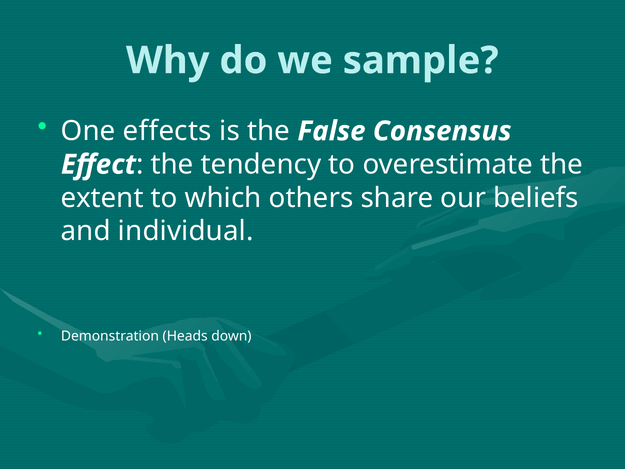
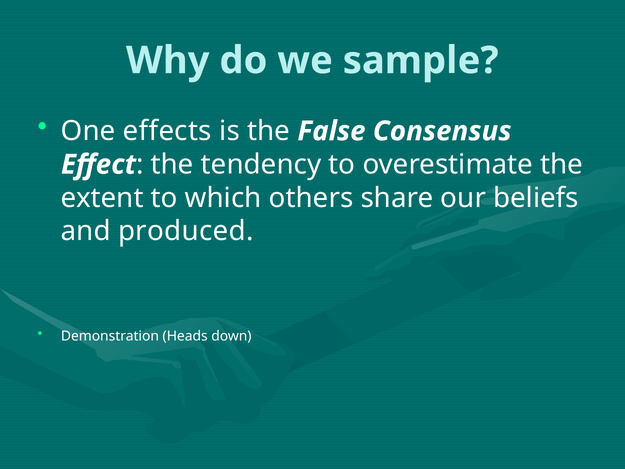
individual: individual -> produced (186, 231)
